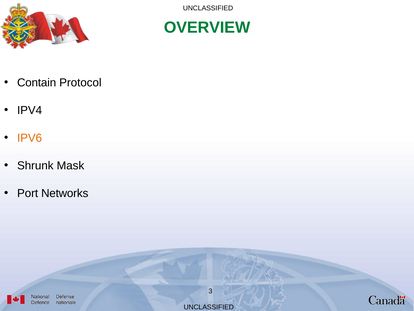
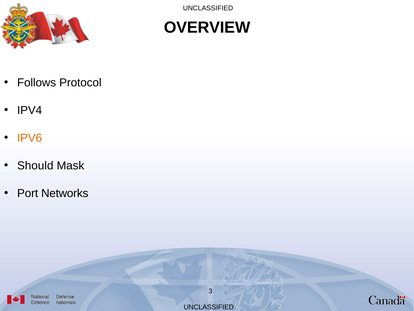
OVERVIEW colour: green -> black (207, 28)
Contain: Contain -> Follows (37, 82)
Shrunk: Shrunk -> Should (35, 165)
